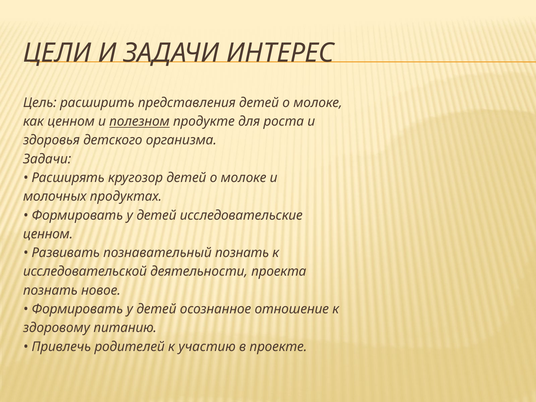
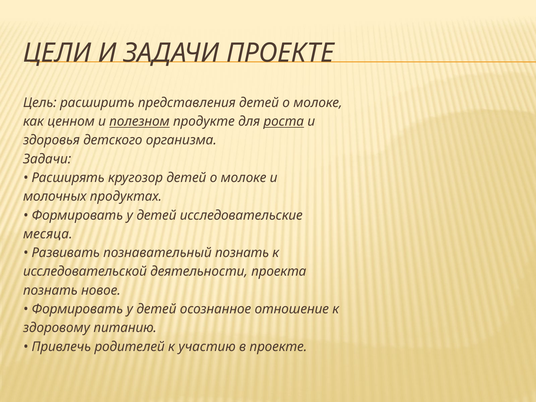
ЗАДАЧИ ИНТЕРЕС: ИНТЕРЕС -> ПРОЕКТЕ (280, 53)
роста underline: none -> present (284, 121)
ценном: ценном -> месяца (48, 234)
